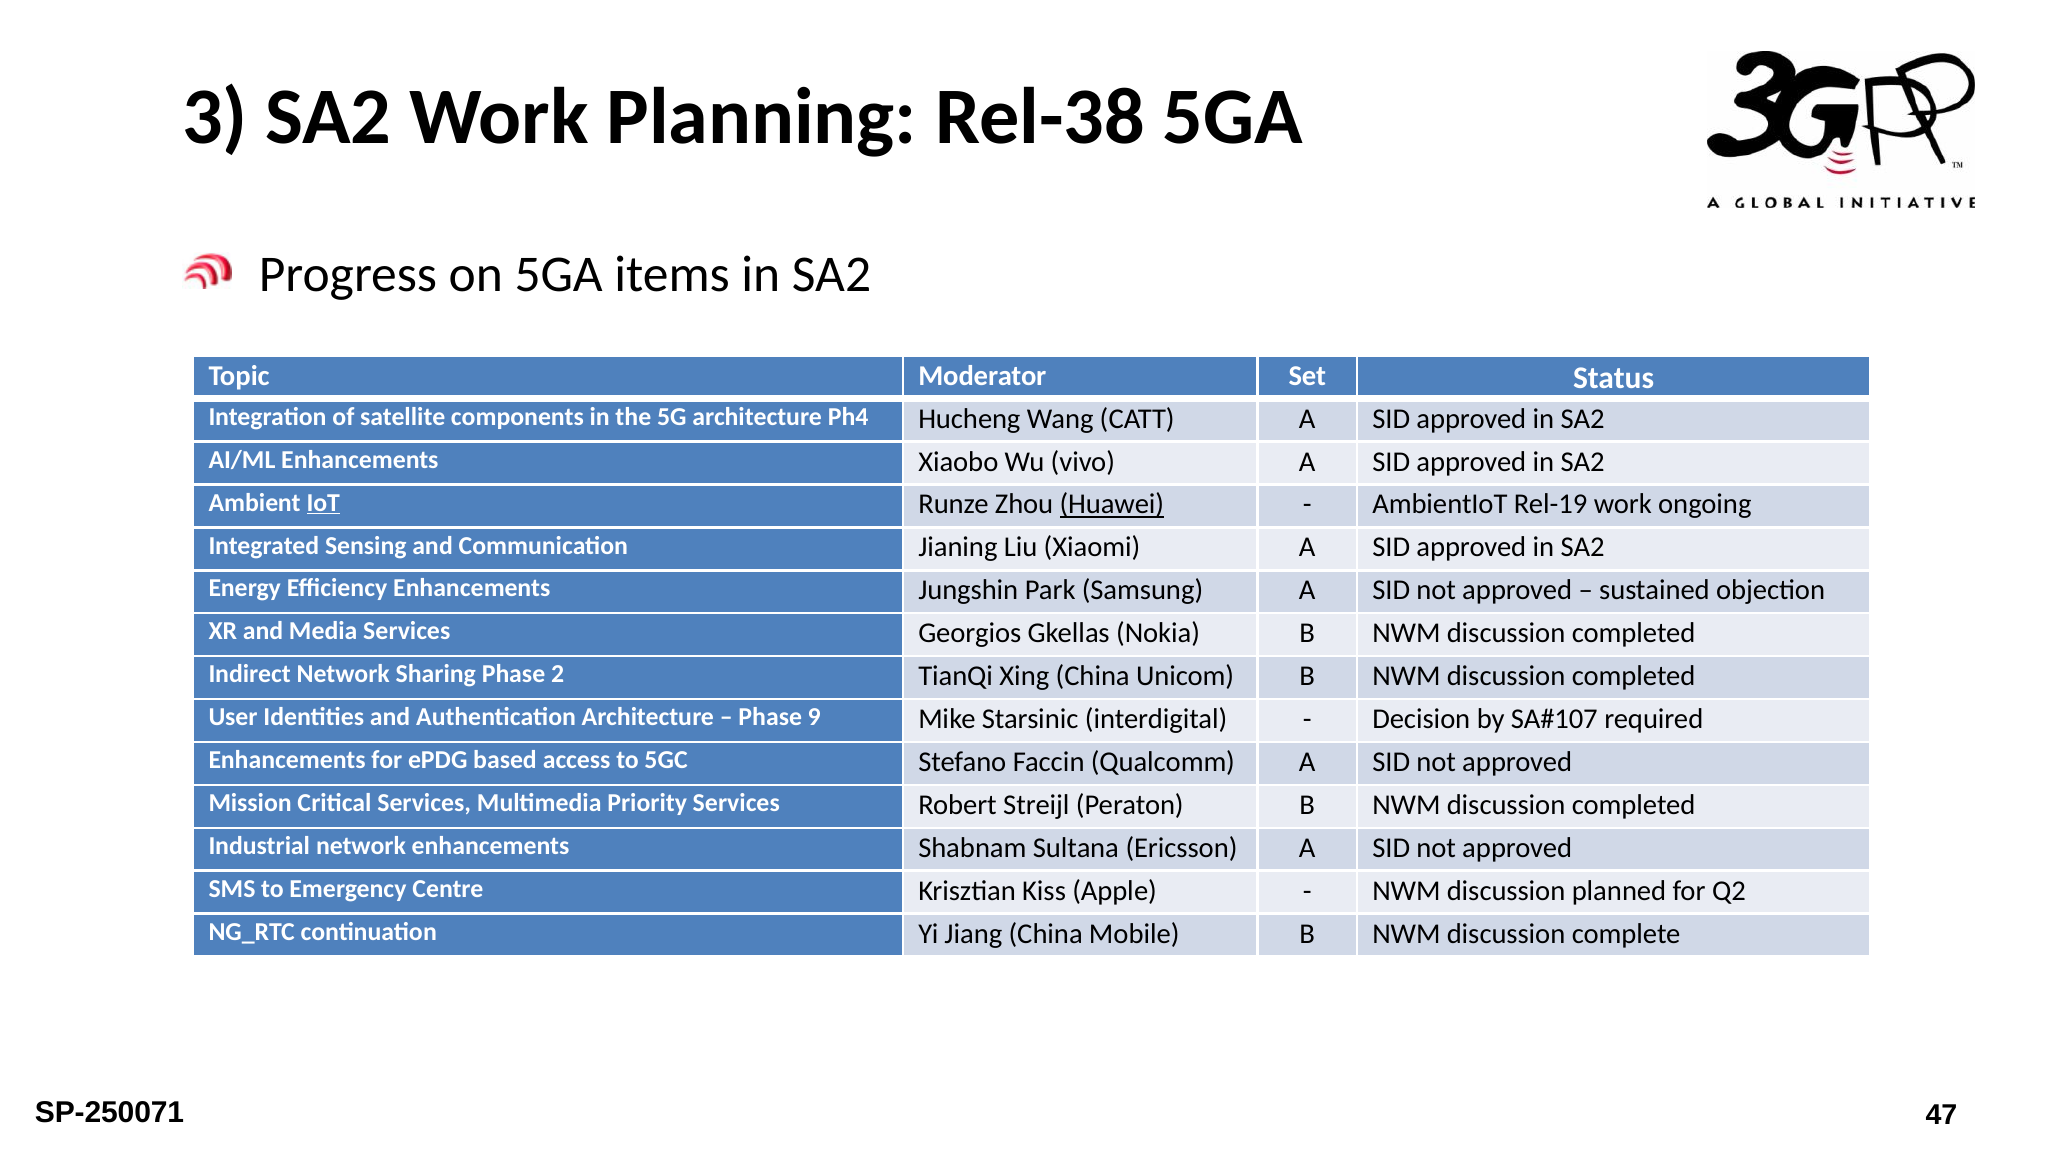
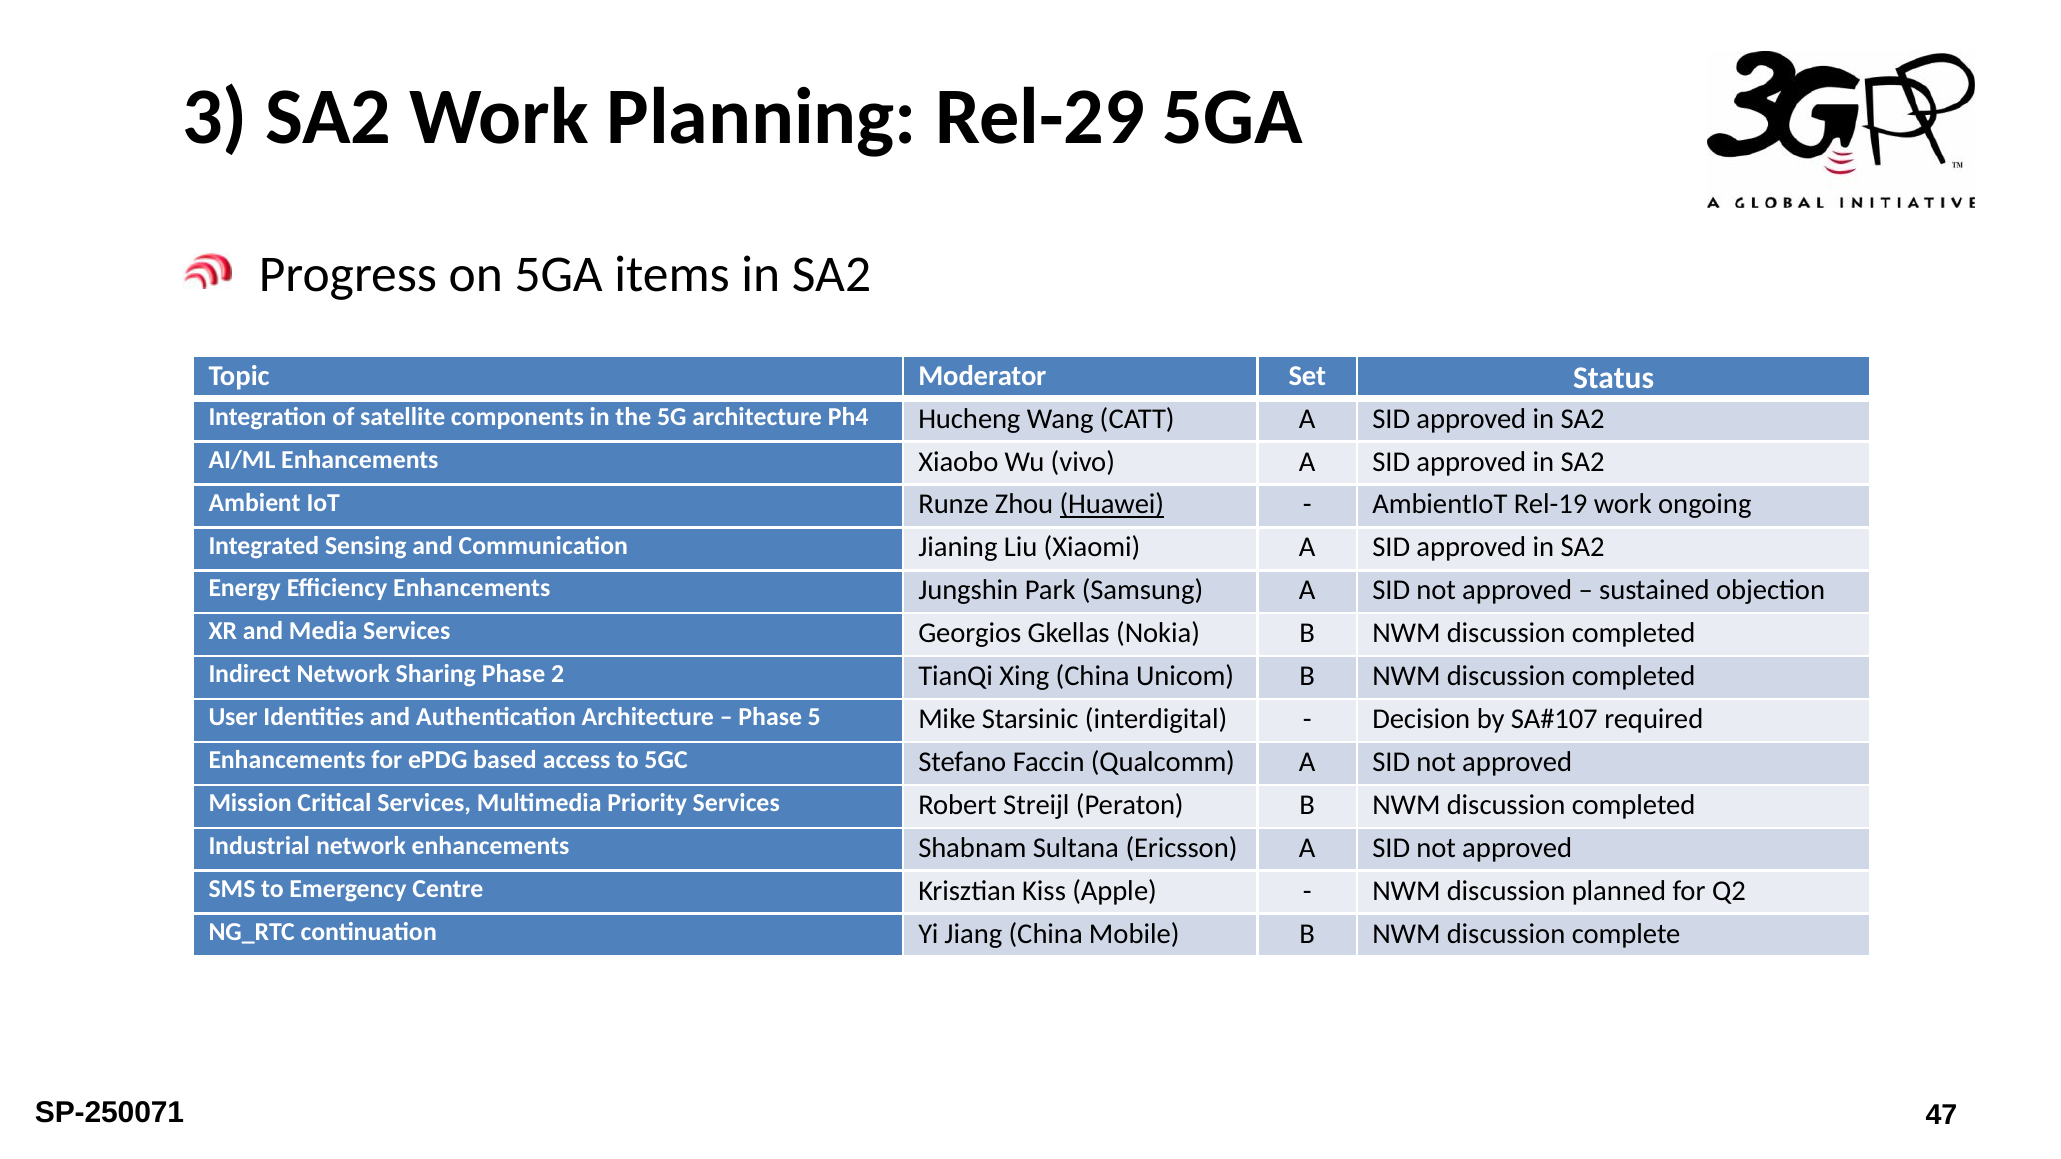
Rel-38: Rel-38 -> Rel-29 (1040, 117)
IoT underline: present -> none (323, 503)
9: 9 -> 5 (814, 717)
